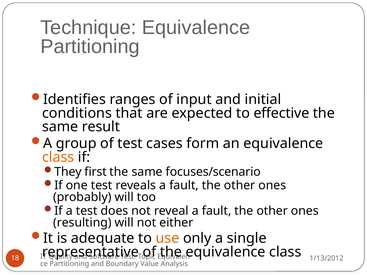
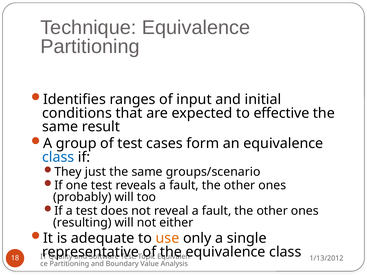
class colour: orange -> blue (58, 157)
first: first -> just (95, 172)
focuses/scenario: focuses/scenario -> groups/scenario (213, 172)
